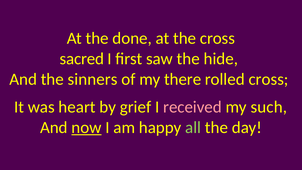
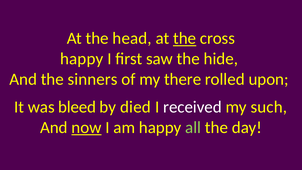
done: done -> head (132, 38)
the underline: none -> present (185, 38)
sacred: sacred -> happy (82, 59)
rolled cross: cross -> upon (269, 79)
heart: heart -> bleed (77, 107)
grief: grief -> died (135, 107)
received colour: pink -> white (192, 107)
